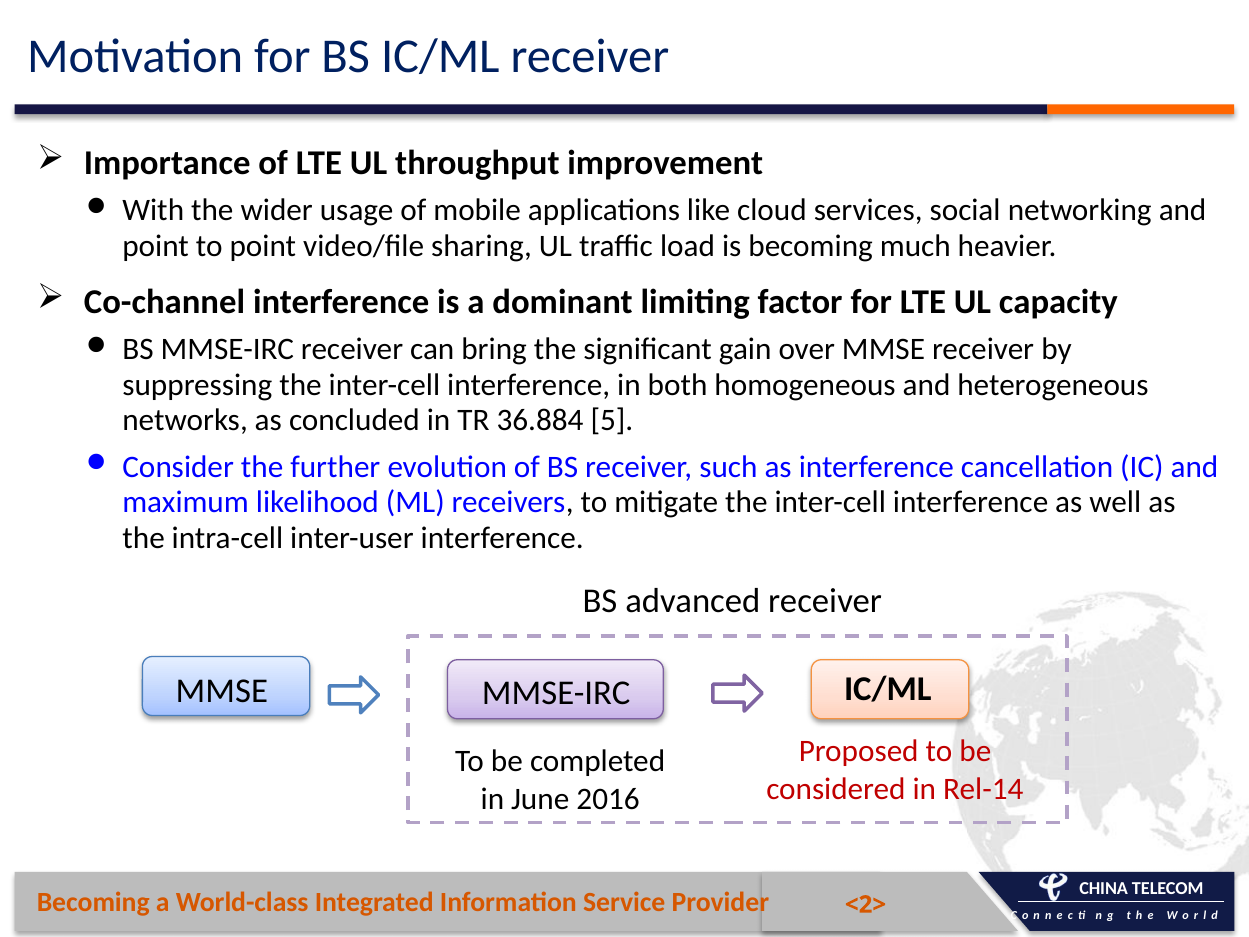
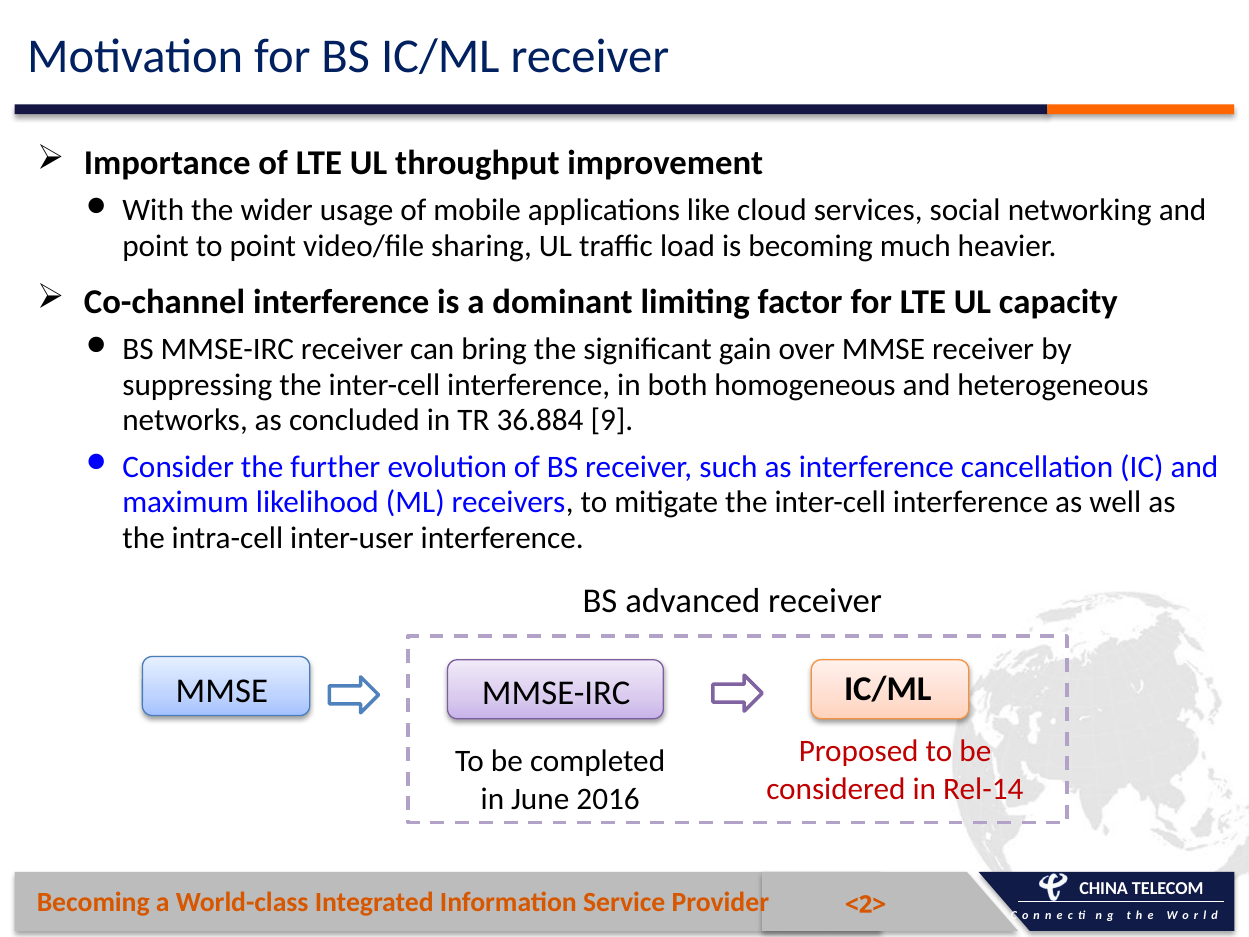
5: 5 -> 9 (612, 421)
